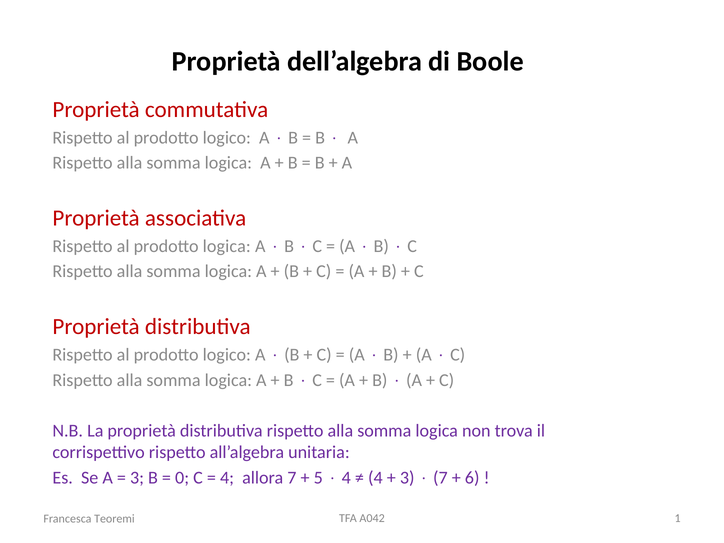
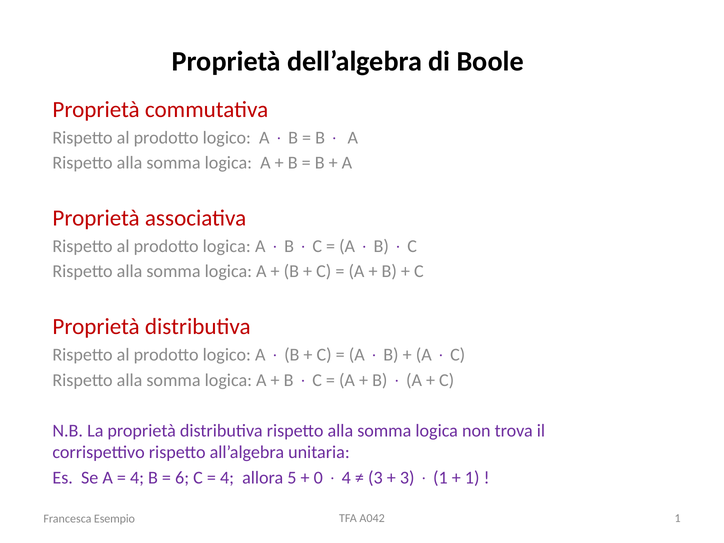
3: 3 -> 4 (137, 478)
0: 0 -> 6 (182, 478)
allora 7: 7 -> 5 (292, 478)
5: 5 -> 0 (318, 478)
4: 4 -> 3 (375, 478)
7: 7 -> 1 (440, 478)
6: 6 -> 1 (472, 478)
Teoremi: Teoremi -> Esempio (114, 519)
